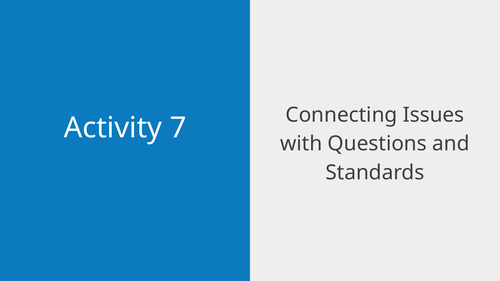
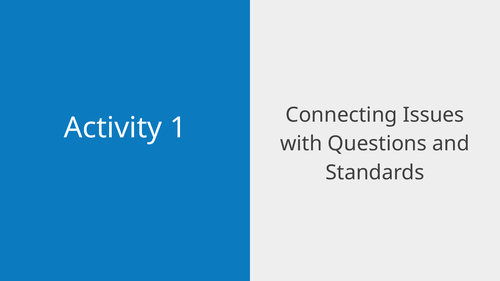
7: 7 -> 1 (178, 128)
